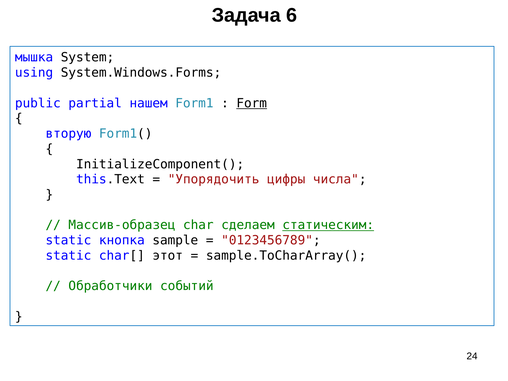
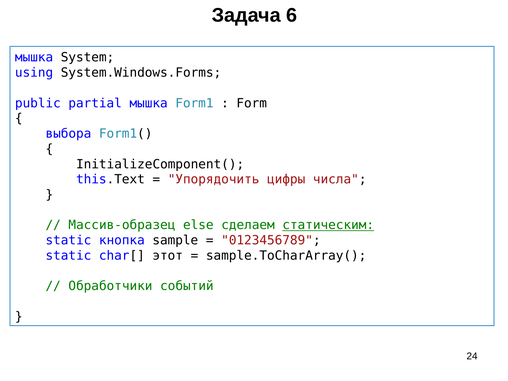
partial нашем: нашем -> мышка (149, 103)
Form underline: present -> none (252, 103)
вторую: вторую -> выбора (68, 134)
char: char -> else (198, 225)
